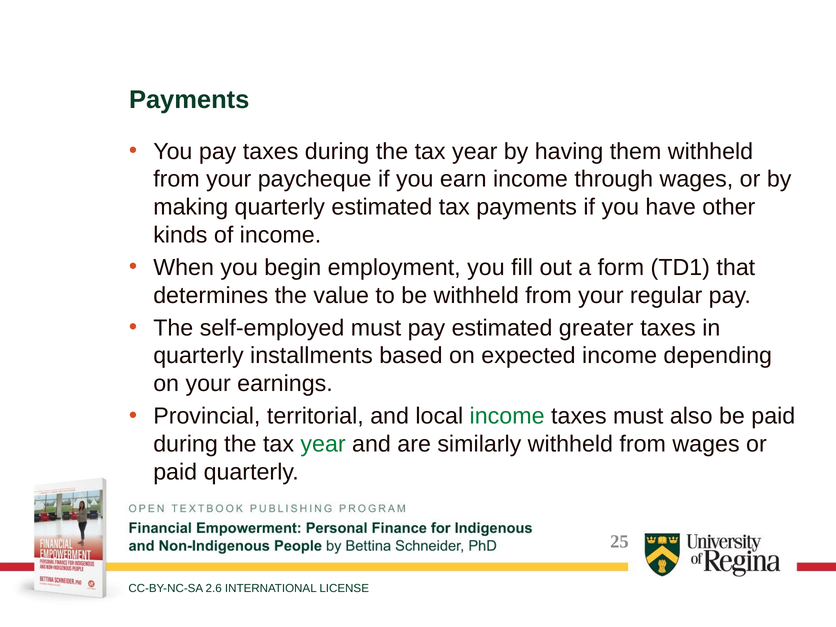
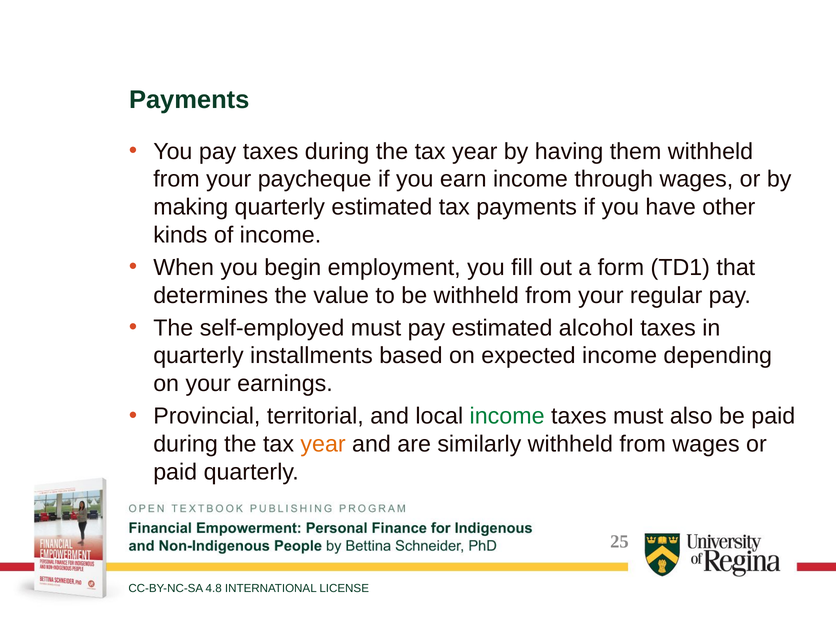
greater: greater -> alcohol (596, 328)
year colour: green -> orange (323, 444)
2.6: 2.6 -> 4.8 (214, 588)
